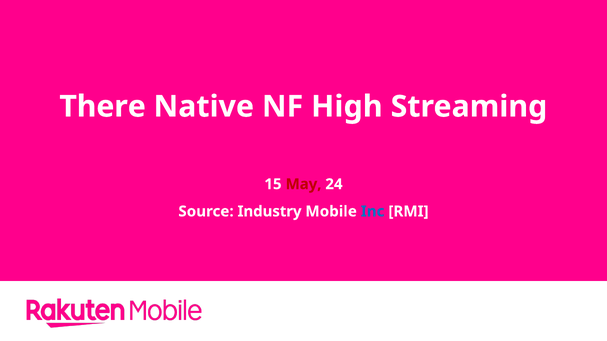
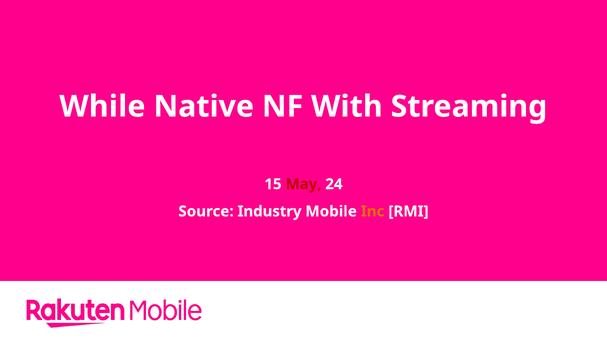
There: There -> While (102, 107)
High: High -> With (347, 107)
Inc colour: blue -> orange (373, 212)
